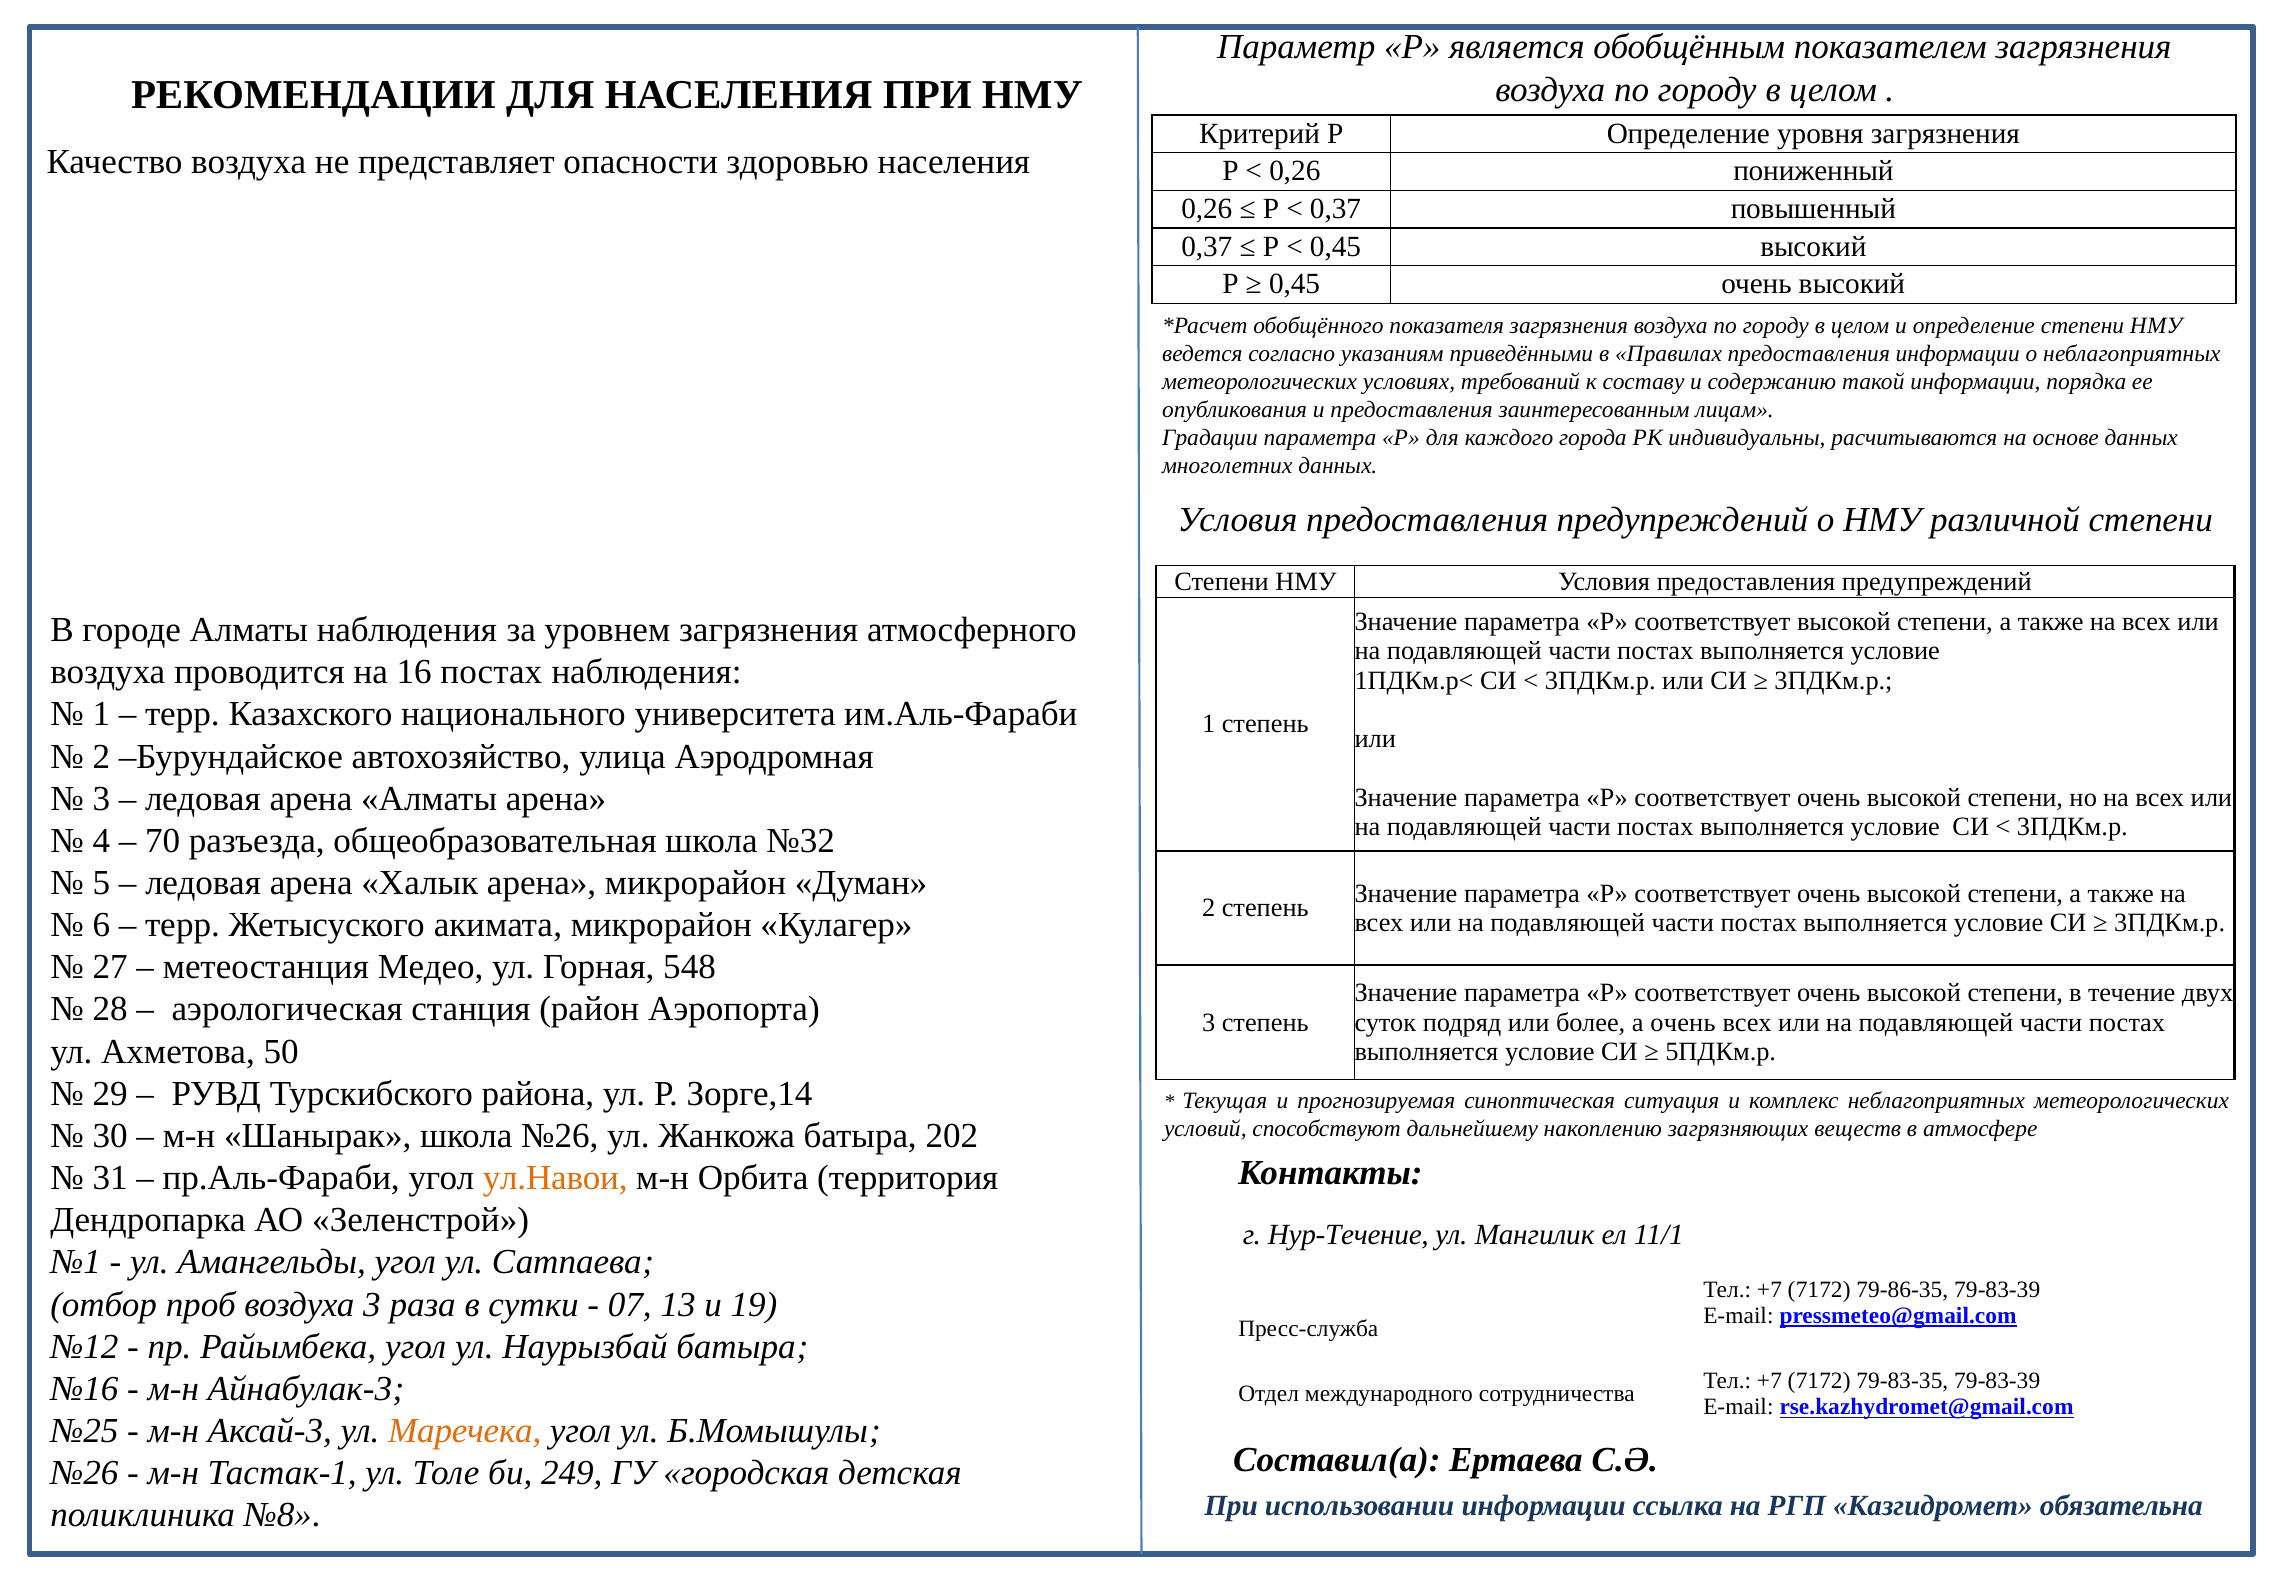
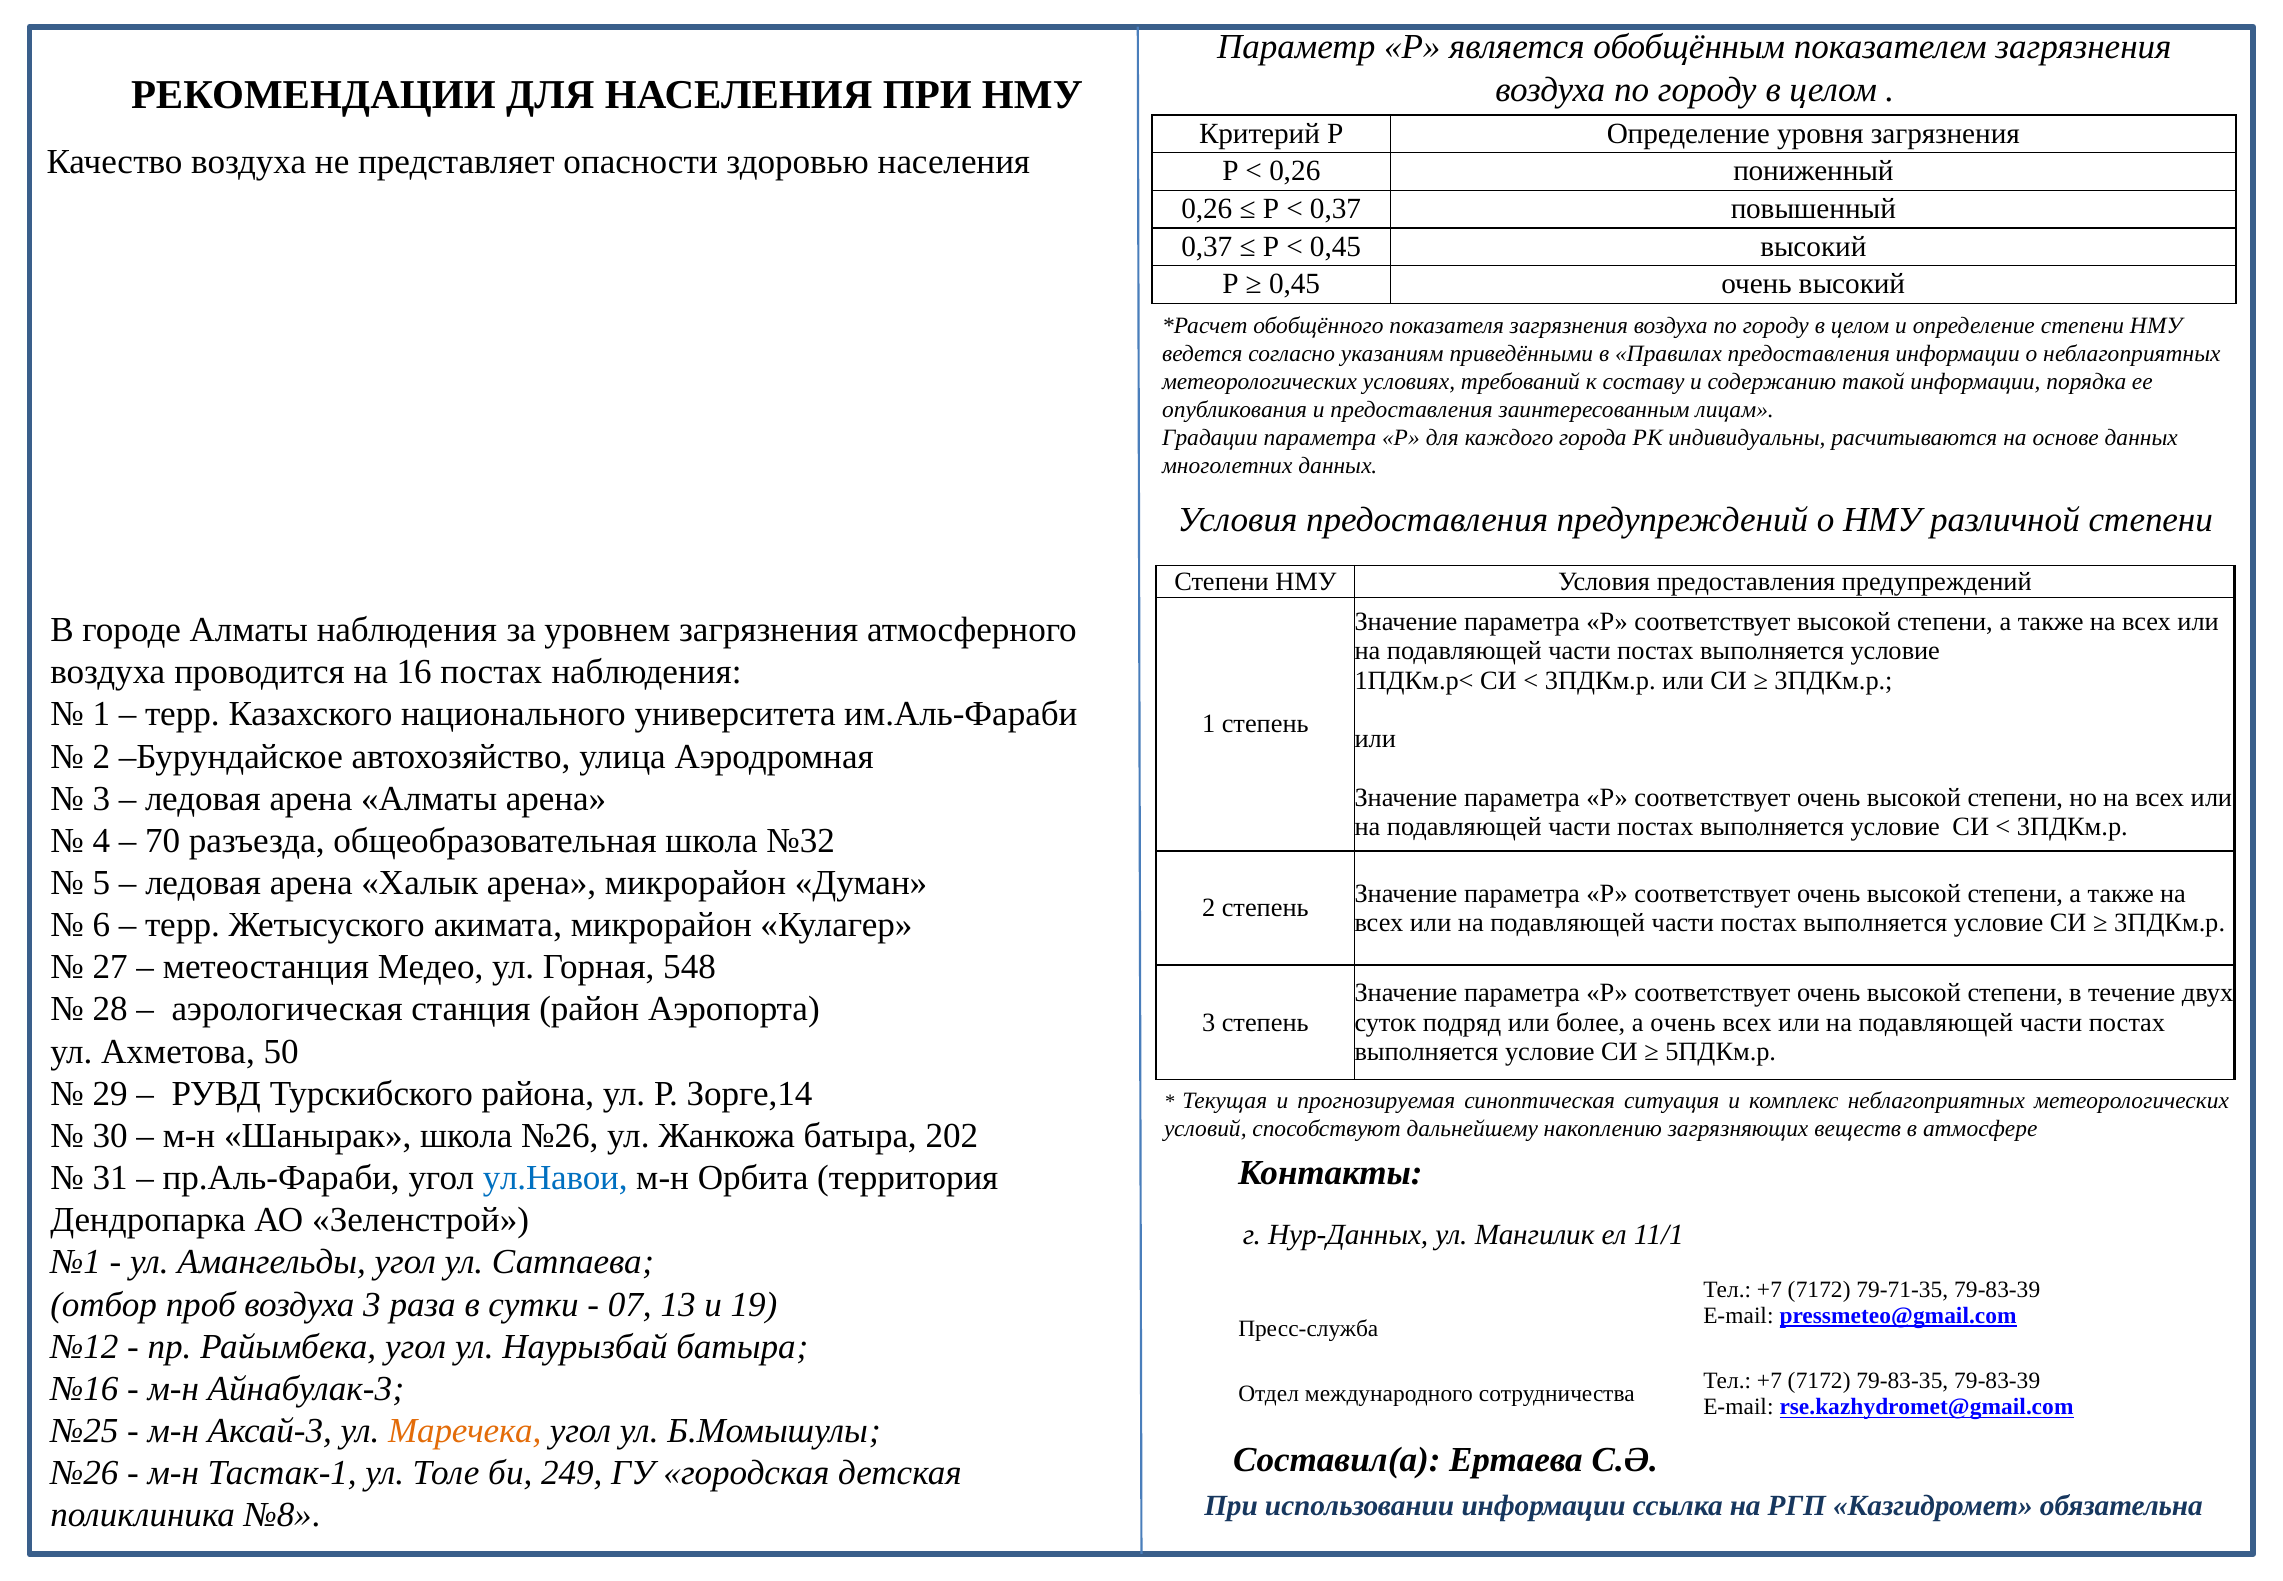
ул.Навои colour: orange -> blue (555, 1178)
Нур-Течение: Нур-Течение -> Нур-Данных (1348, 1235)
79-86-35: 79-86-35 -> 79-71-35 (1902, 1289)
